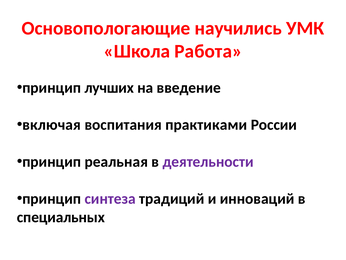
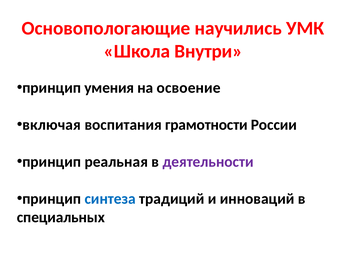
Работа: Работа -> Внутри (209, 51)
лучших: лучших -> умения (109, 88)
введение: введение -> освоение (189, 88)
практиками: практиками -> грамотности (206, 125)
синтеза colour: purple -> blue (110, 198)
